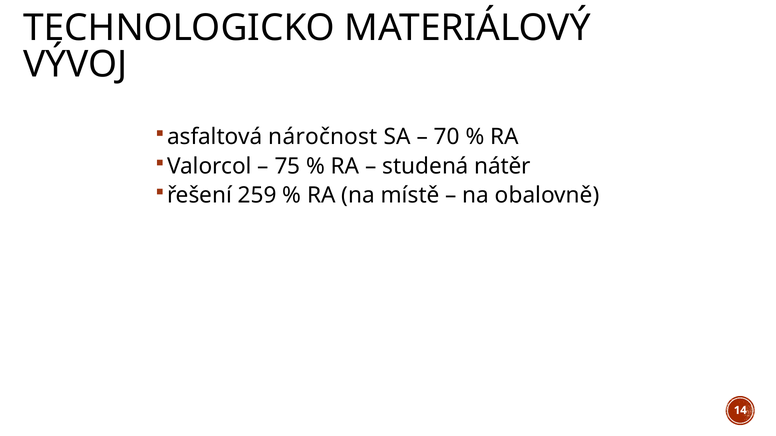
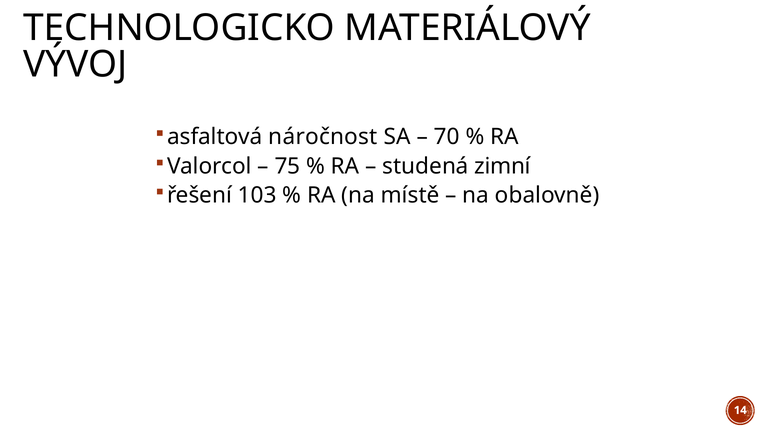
nátěr: nátěr -> zimní (502, 166)
259: 259 -> 103 (257, 196)
